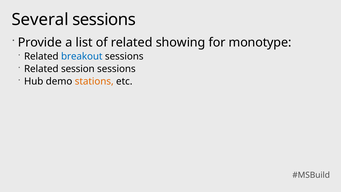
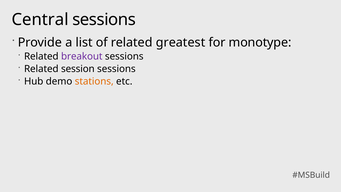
Several: Several -> Central (40, 20)
showing: showing -> greatest (181, 42)
breakout colour: blue -> purple (82, 56)
